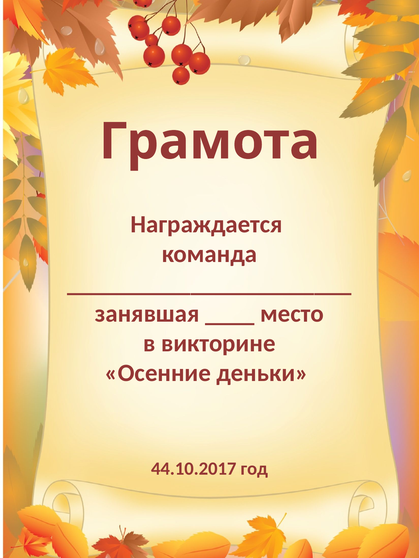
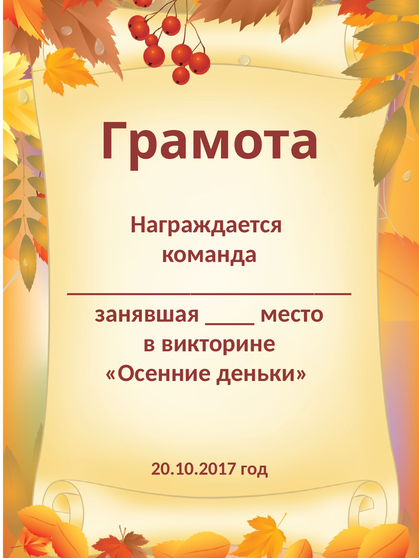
44.10.2017: 44.10.2017 -> 20.10.2017 (194, 469)
